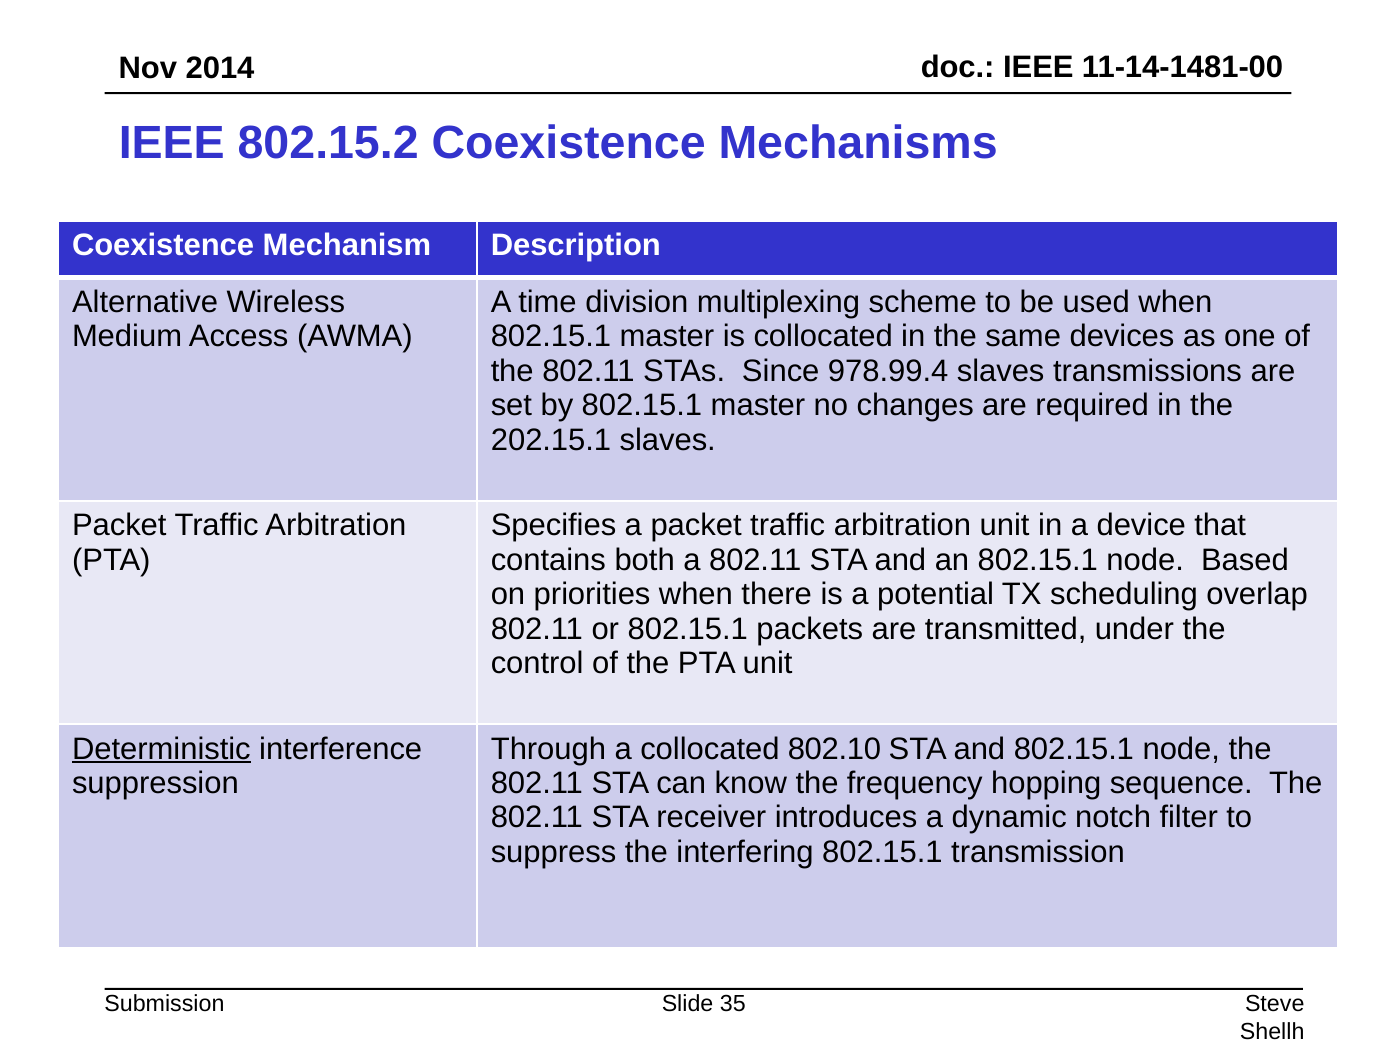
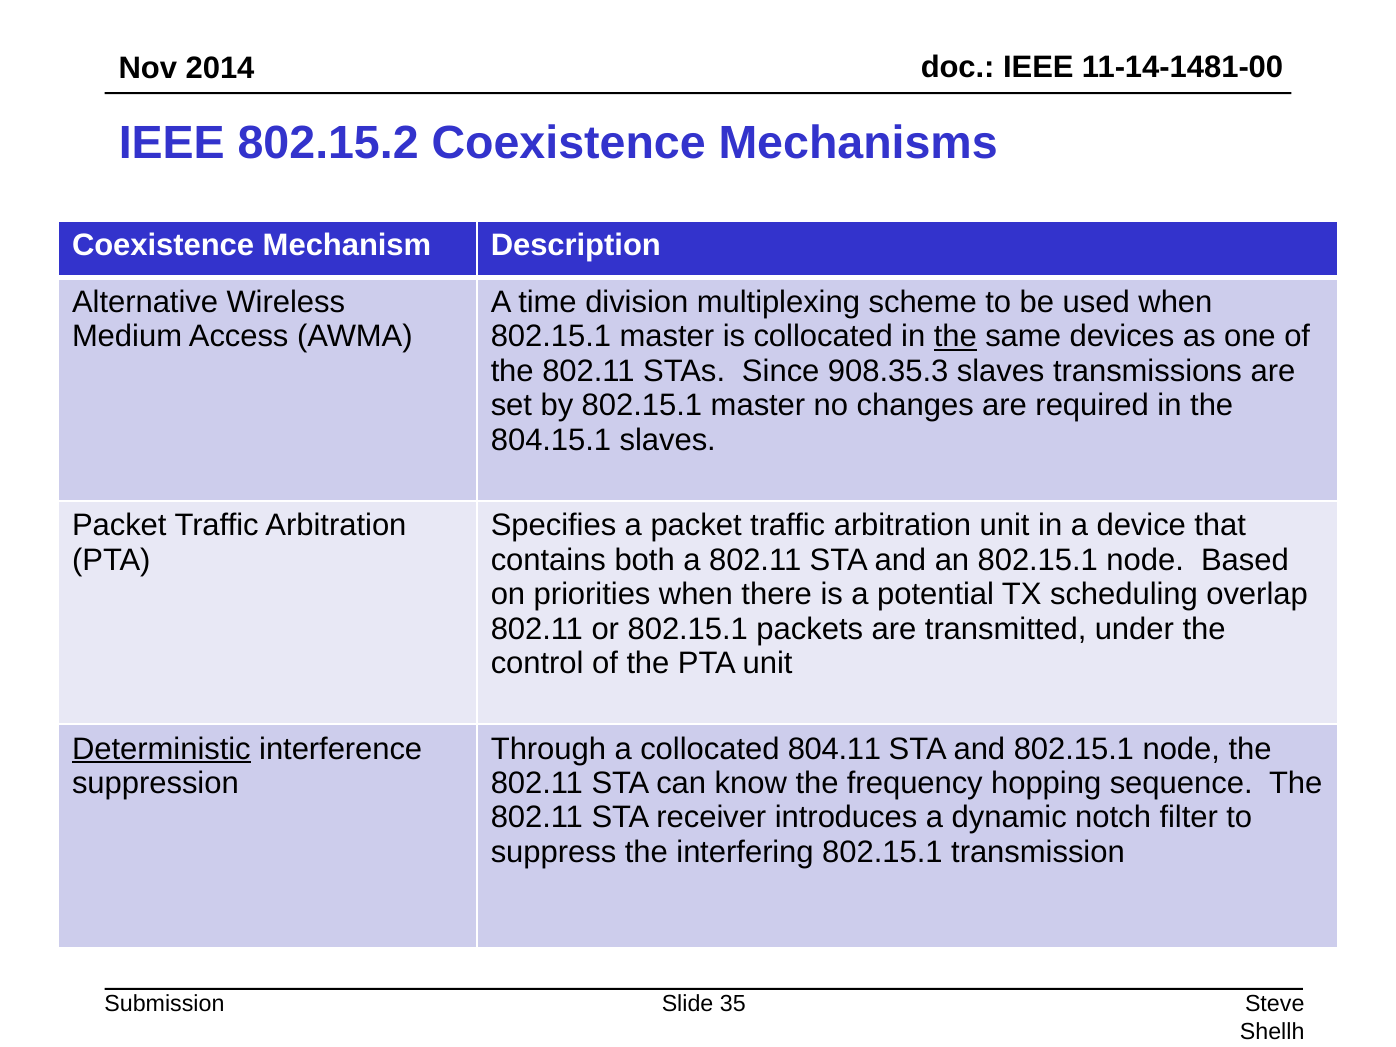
the underline: none -> present (955, 337)
978.99.4: 978.99.4 -> 908.35.3 (888, 371)
202.15.1: 202.15.1 -> 804.15.1 (551, 440)
802.10: 802.10 -> 804.11 (834, 749)
